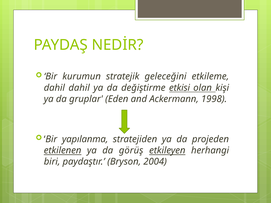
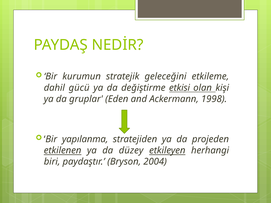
dahil dahil: dahil -> gücü (79, 88)
görüş: görüş -> düzey (131, 151)
